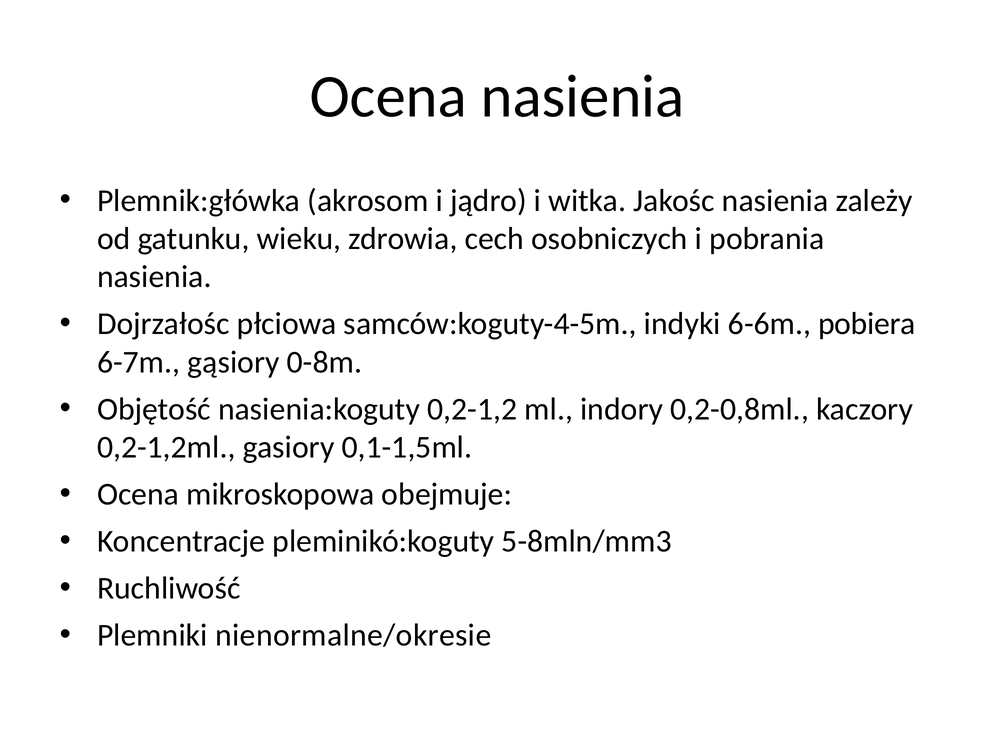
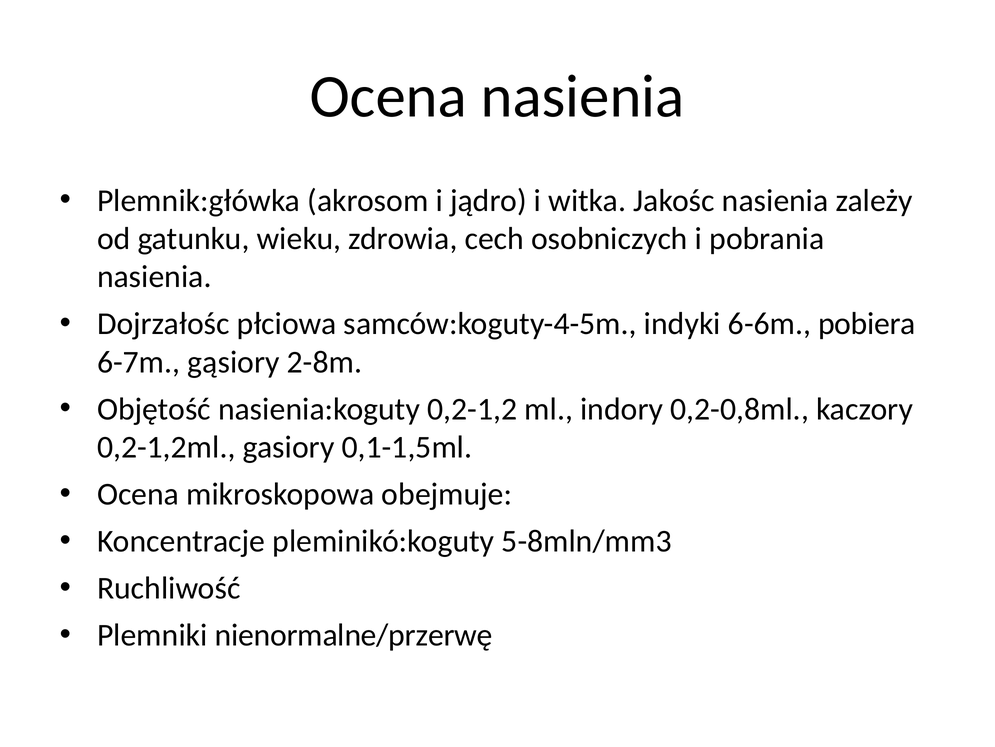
0-8m: 0-8m -> 2-8m (325, 362)
nienormalne/okresie: nienormalne/okresie -> nienormalne/przerwę (354, 635)
